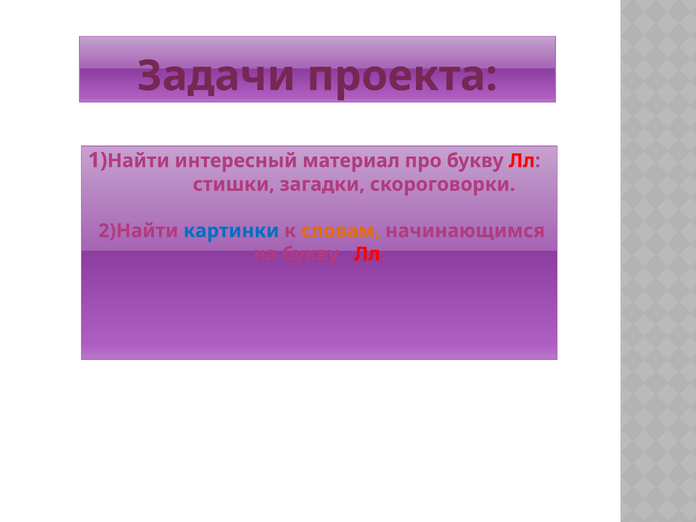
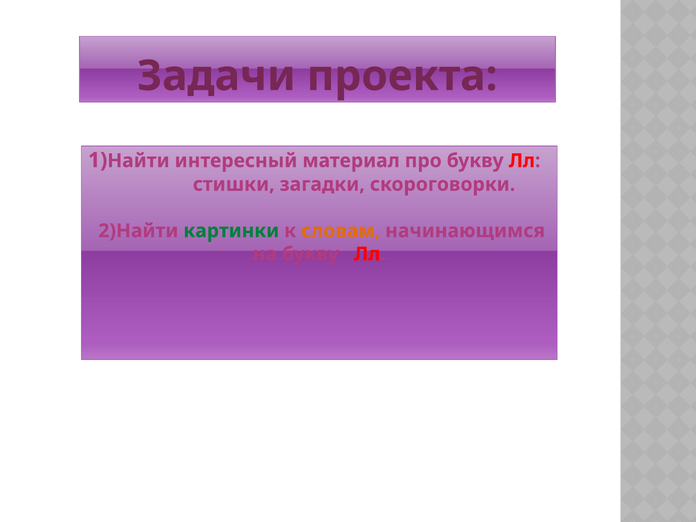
картинки colour: blue -> green (231, 231)
